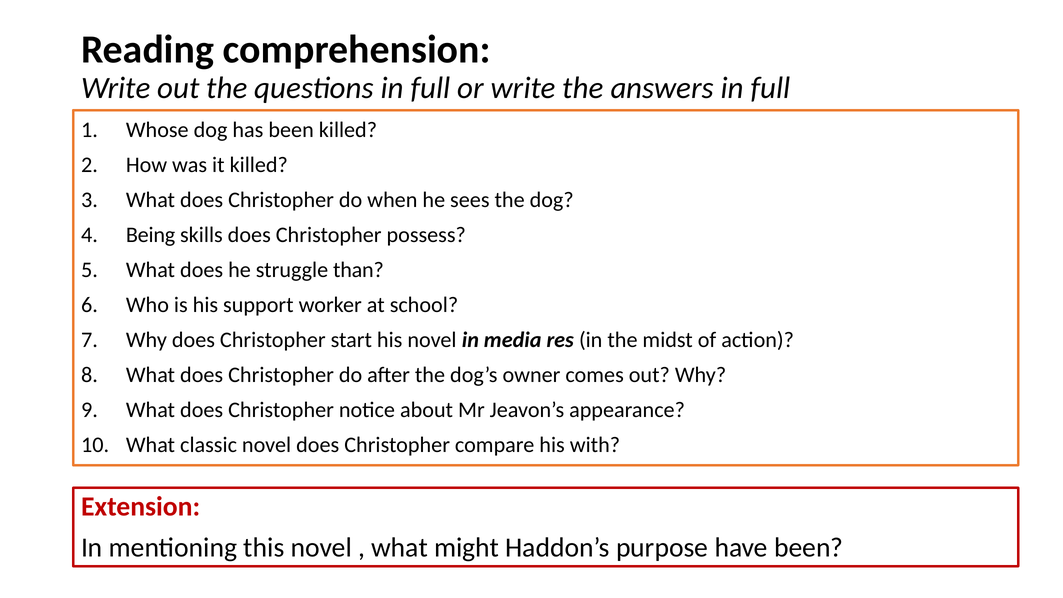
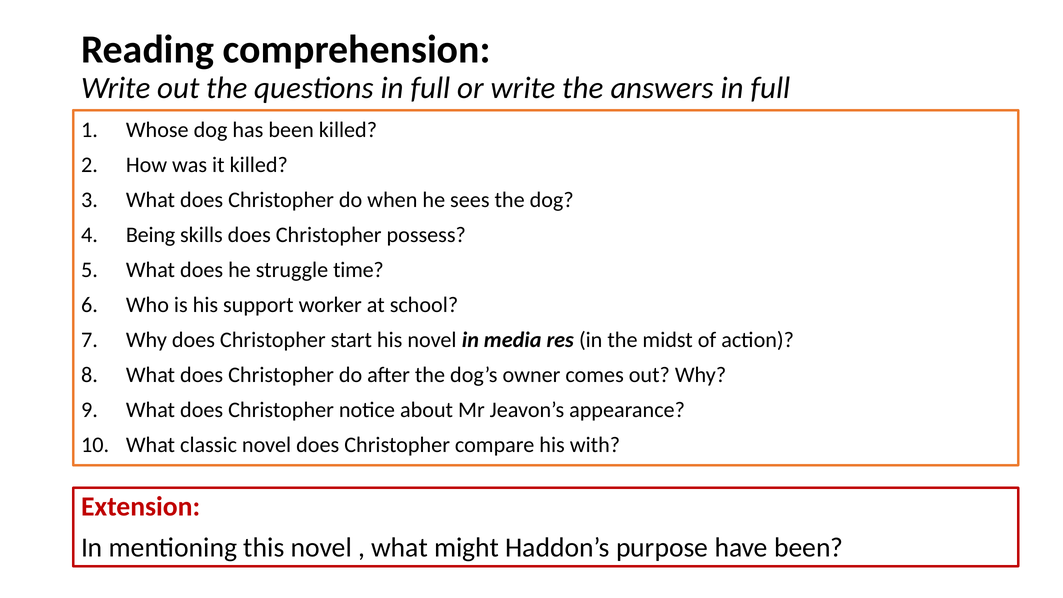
than: than -> time (358, 270)
